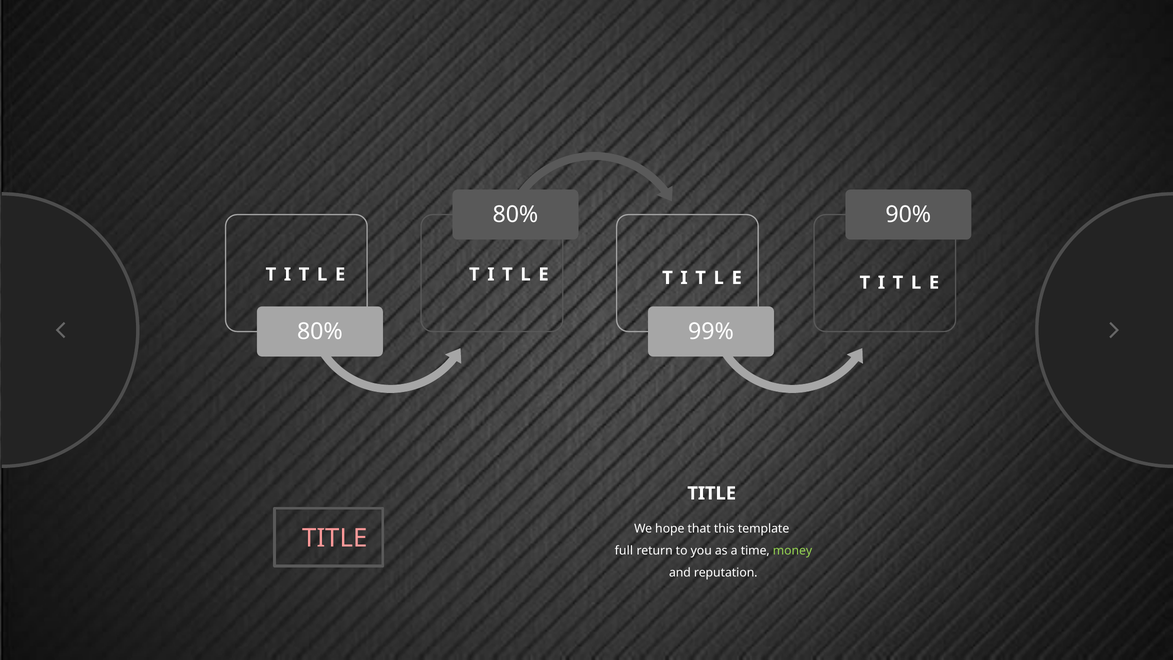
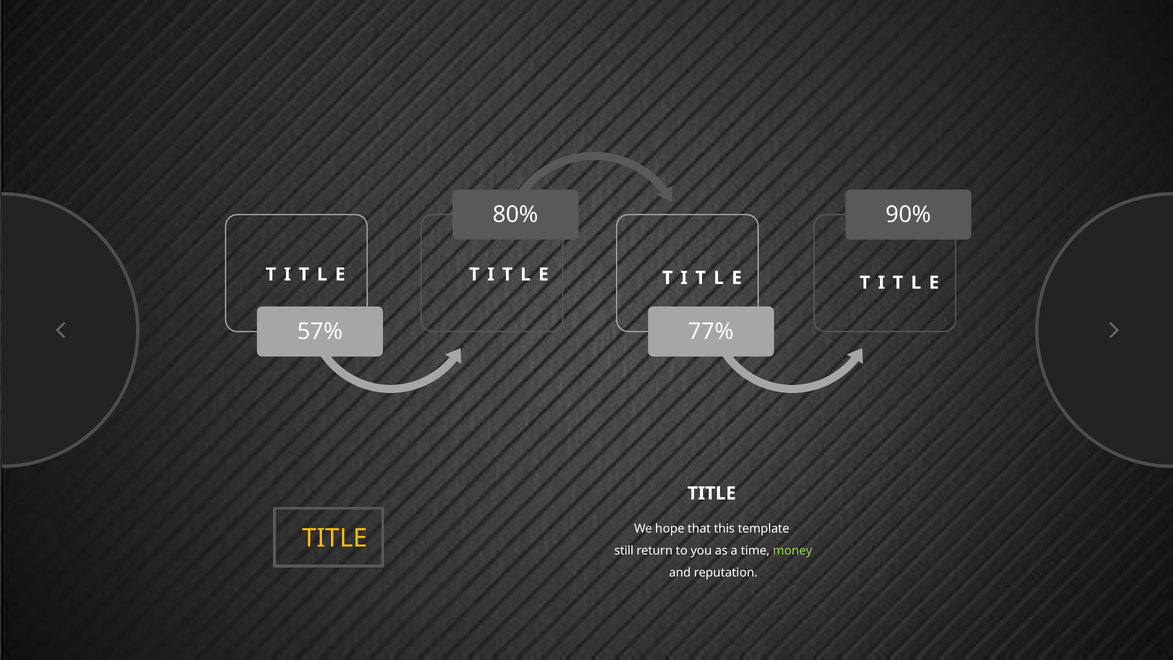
80%: 80% -> 57% (320, 331)
99%: 99% -> 77% (711, 331)
TITLE colour: pink -> yellow (335, 538)
full: full -> still (624, 550)
